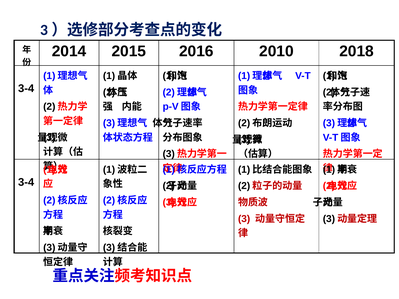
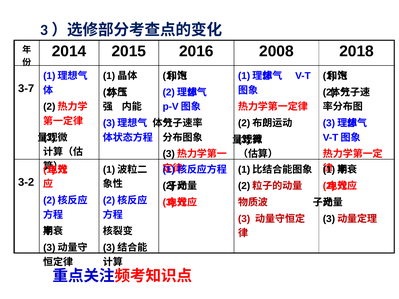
2010: 2010 -> 2008 (276, 51)
3-4: 3-4 -> 3-7 (26, 89)
3-4: 3-4 -> 3-2 (26, 182)
